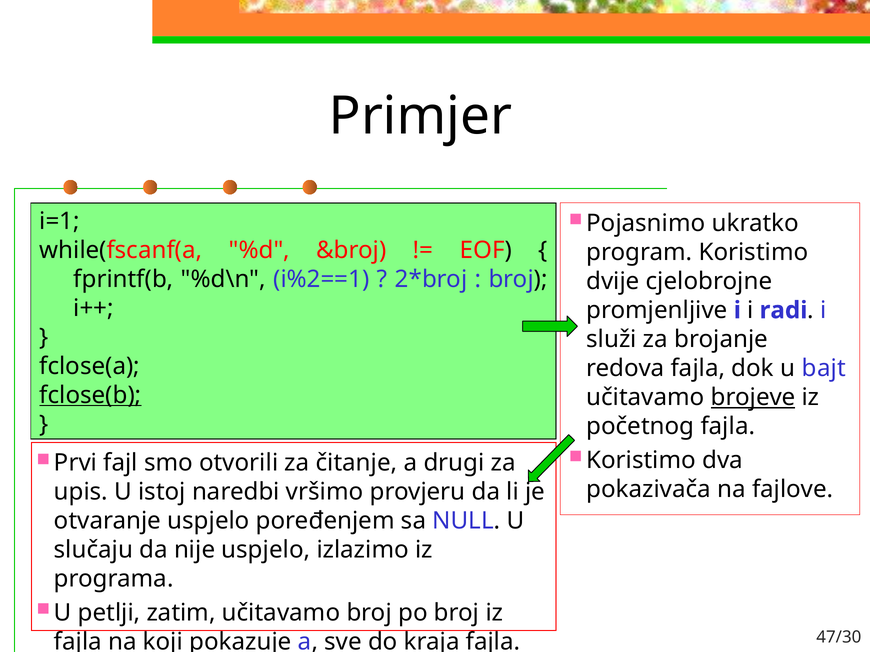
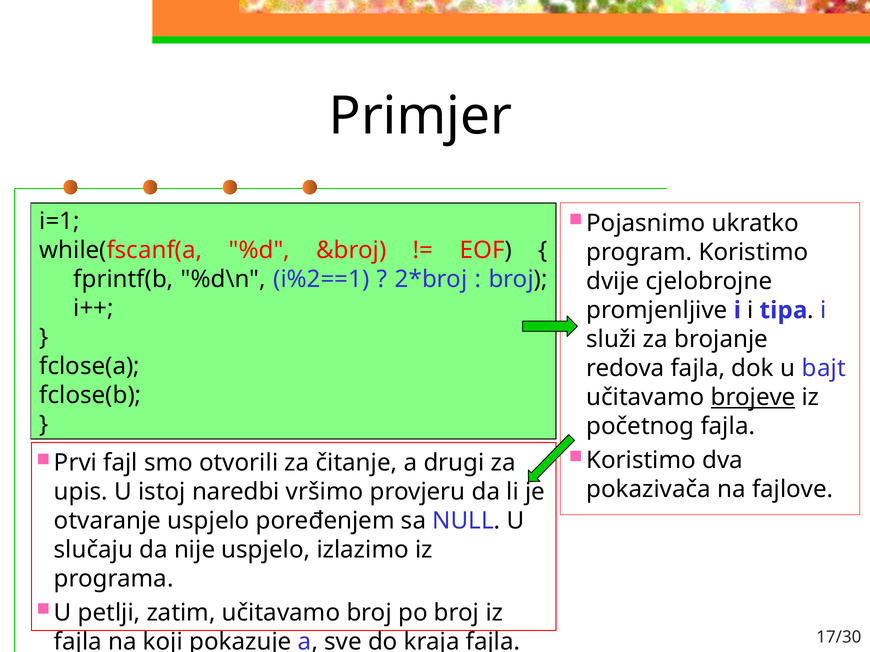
radi: radi -> tipa (783, 311)
fclose(b underline: present -> none (90, 395)
47/30: 47/30 -> 17/30 (839, 638)
